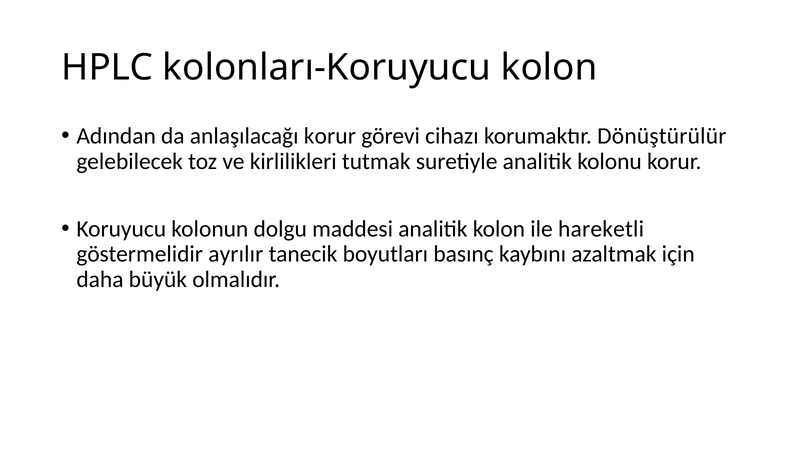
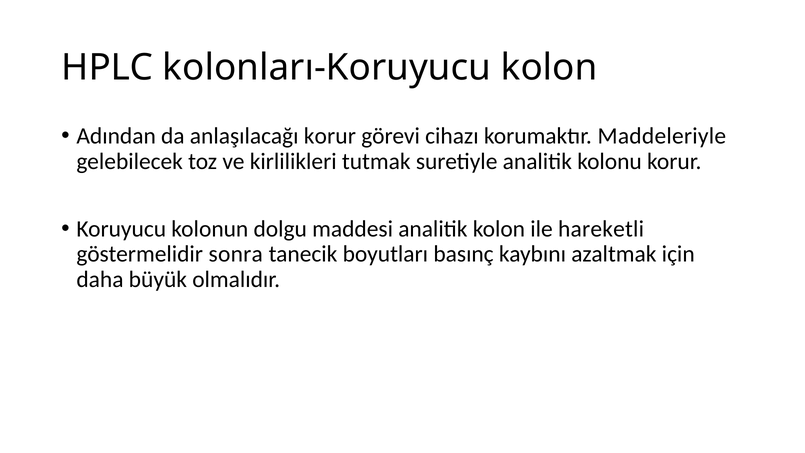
Dönüştürülür: Dönüştürülür -> Maddeleriyle (662, 136)
ayrılır: ayrılır -> sonra (236, 254)
